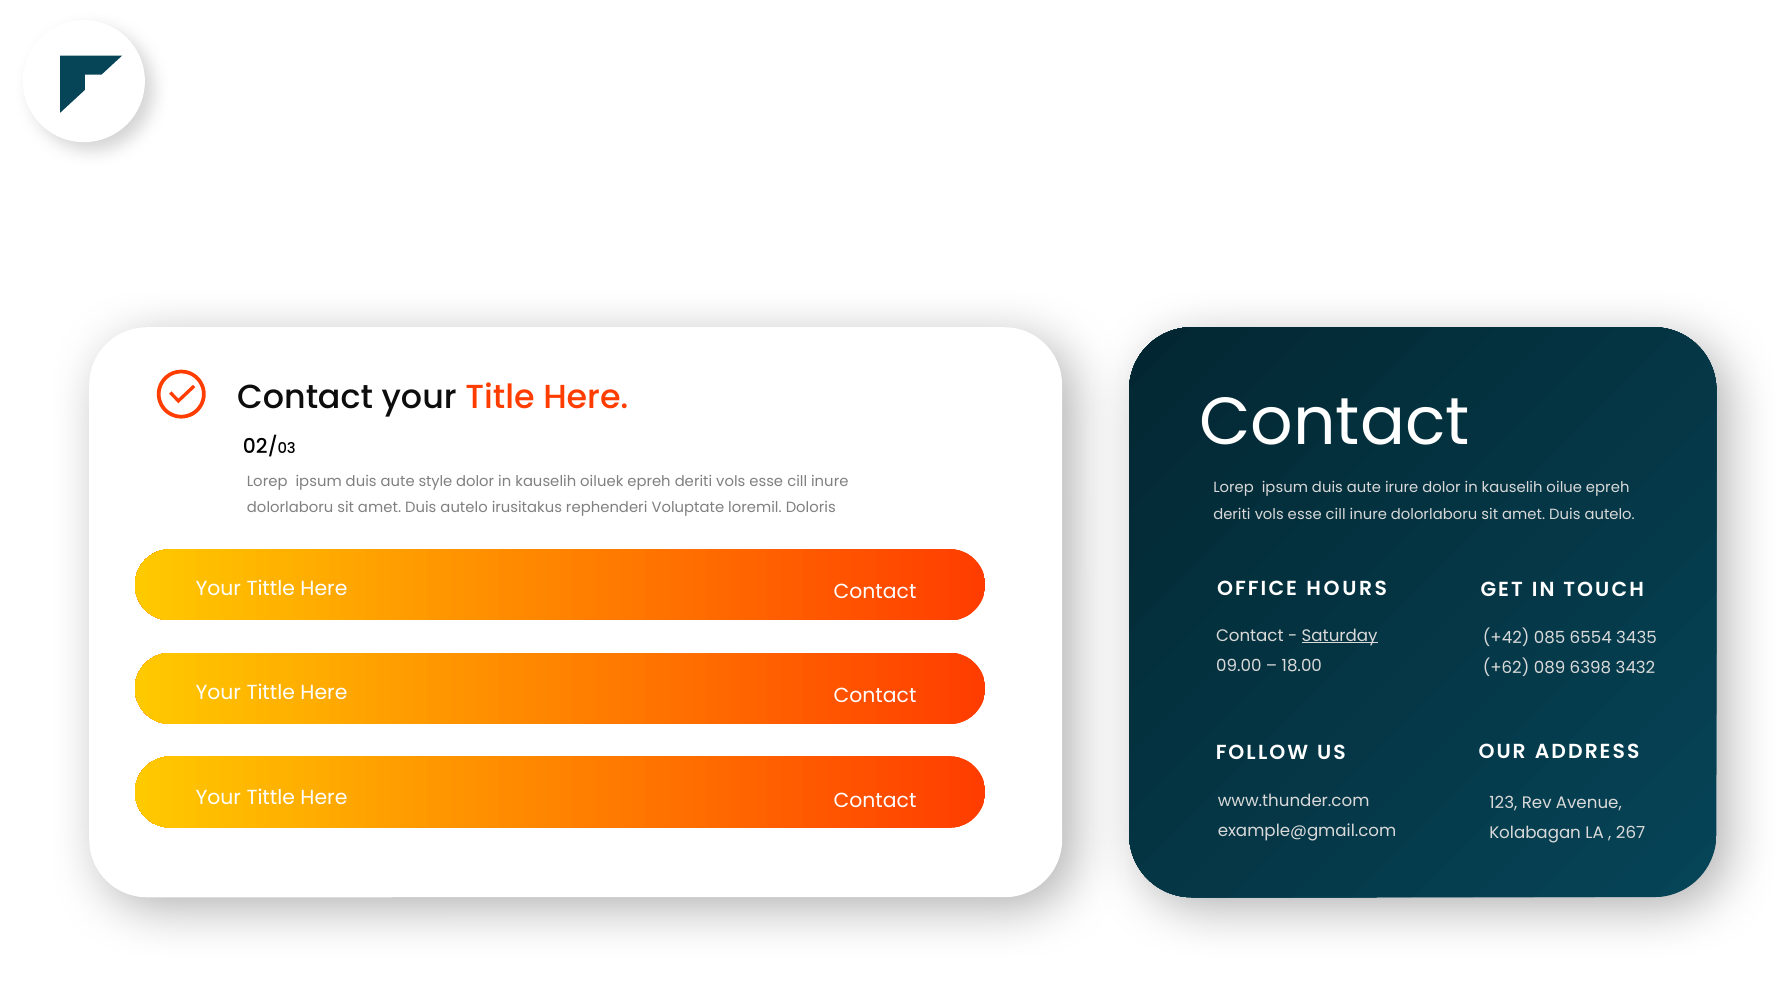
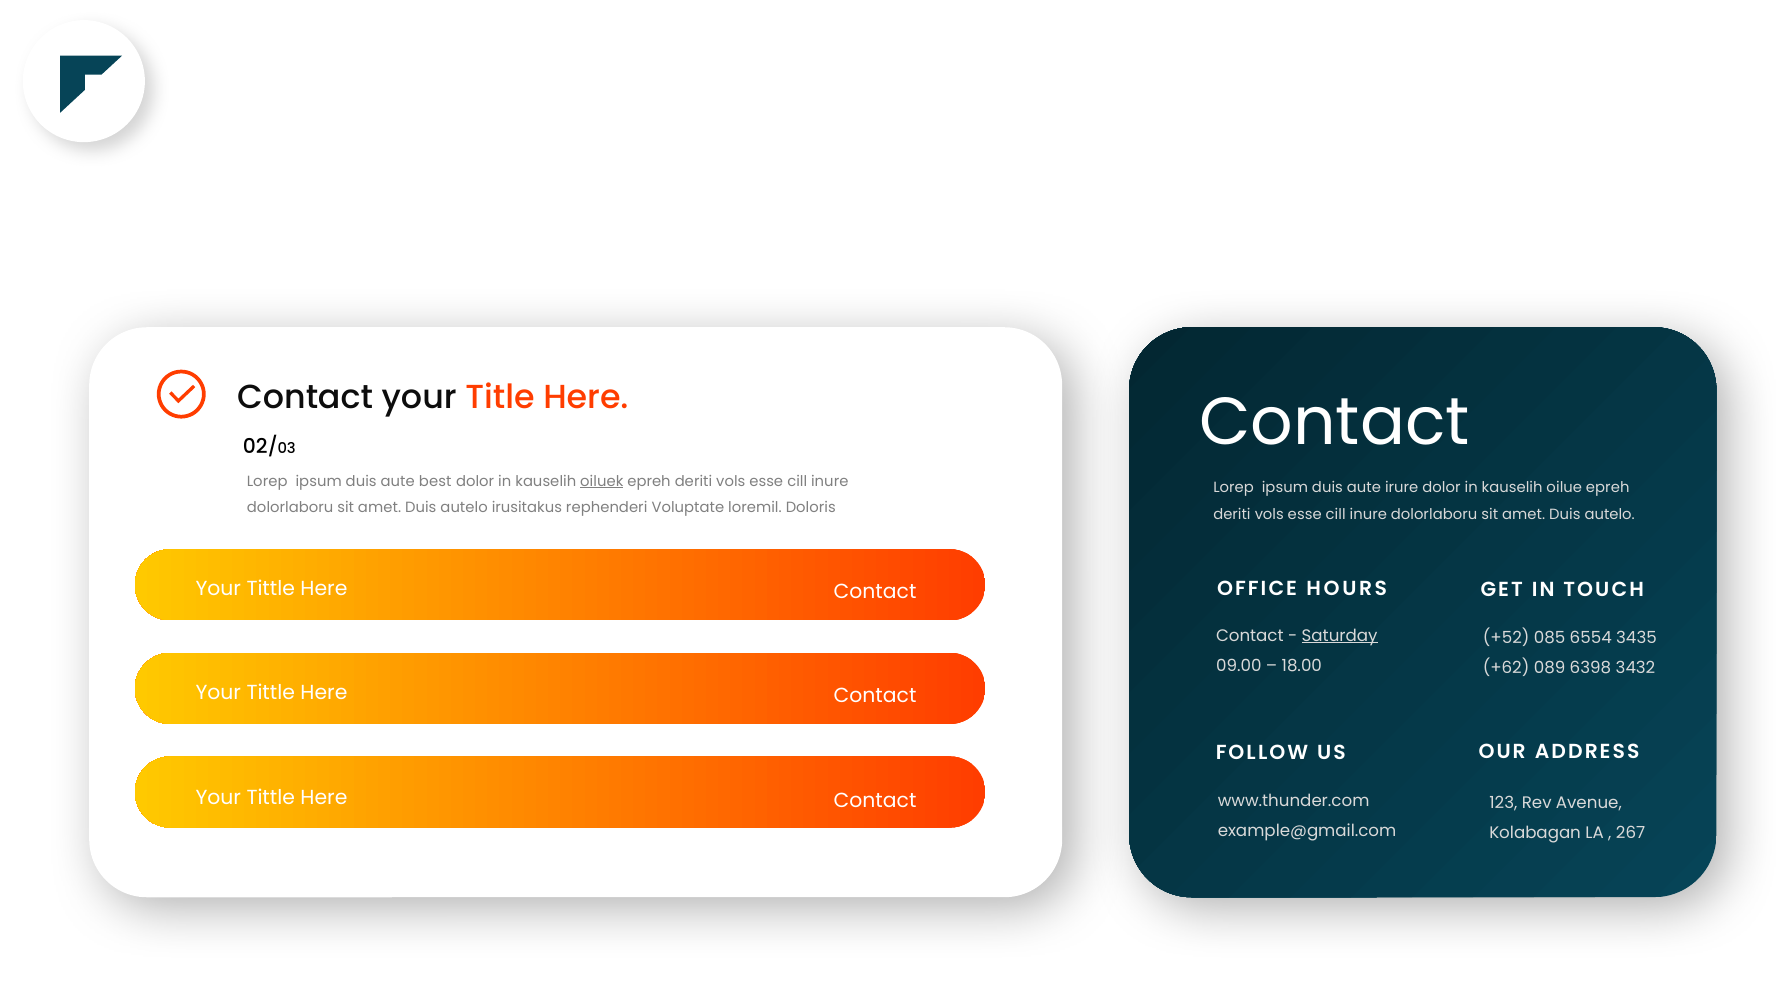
style: style -> best (435, 481)
oiluek underline: none -> present (602, 481)
+42: +42 -> +52 (1506, 638)
